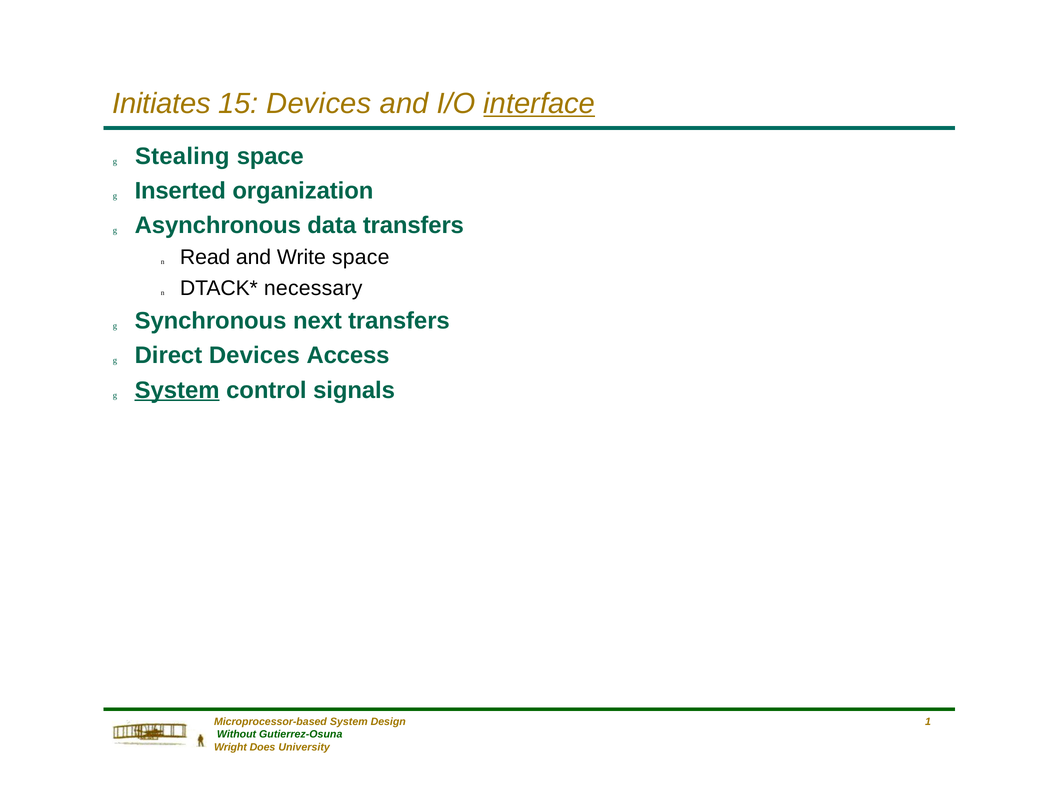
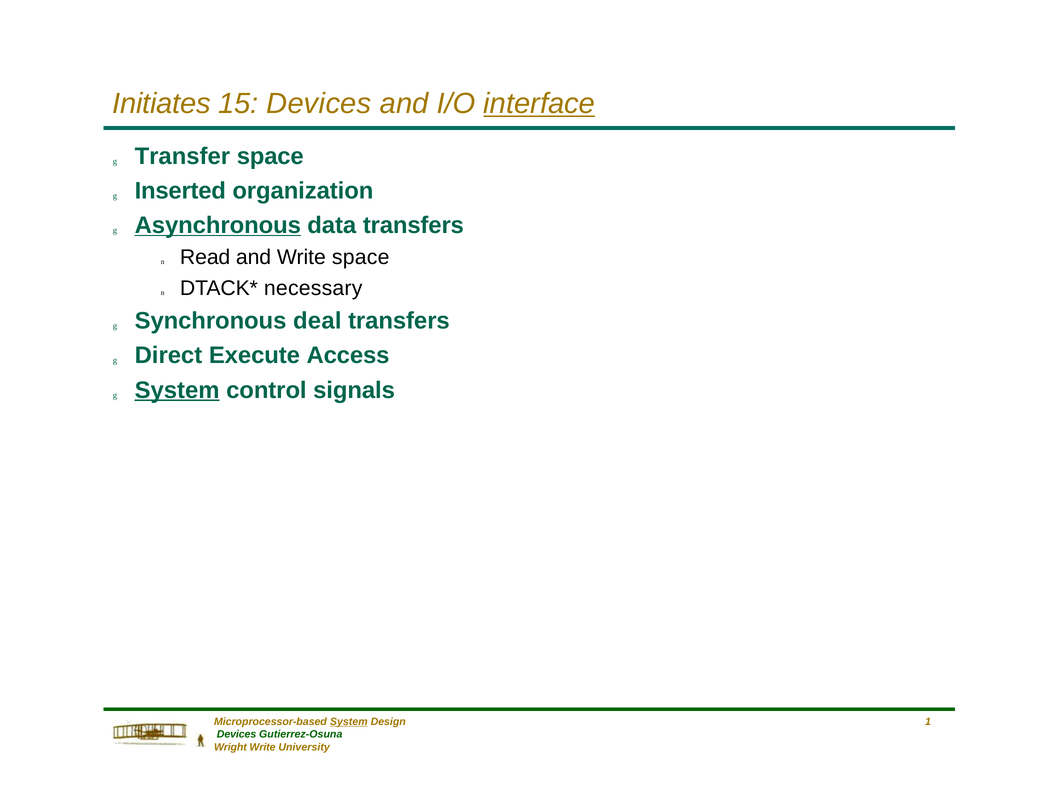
Stealing: Stealing -> Transfer (182, 156)
Asynchronous underline: none -> present (218, 225)
next: next -> deal (317, 321)
Direct Devices: Devices -> Execute (254, 356)
System underline: none -> present (349, 722)
Without: Without -> Devices (237, 734)
Wright Does: Does -> Write (263, 747)
